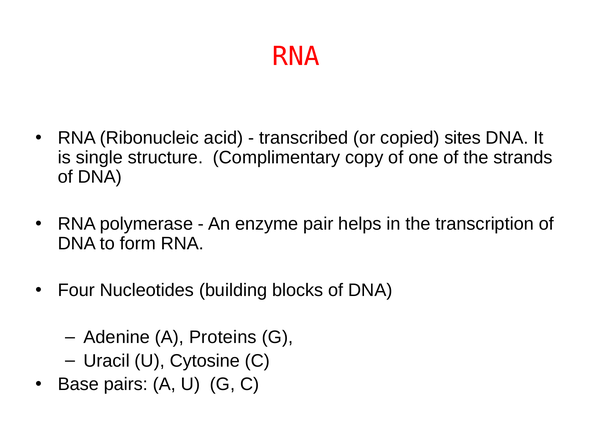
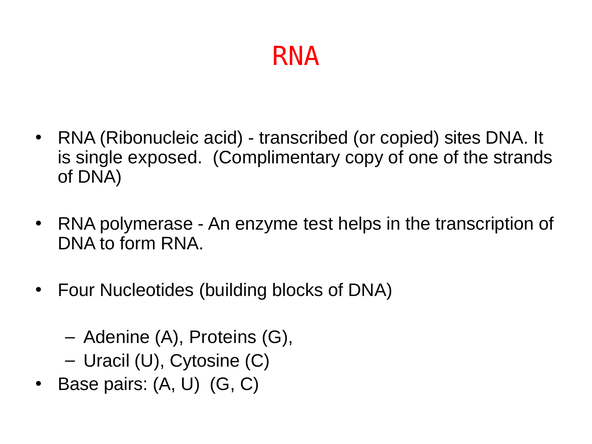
structure: structure -> exposed (165, 157)
pair: pair -> test (318, 224)
